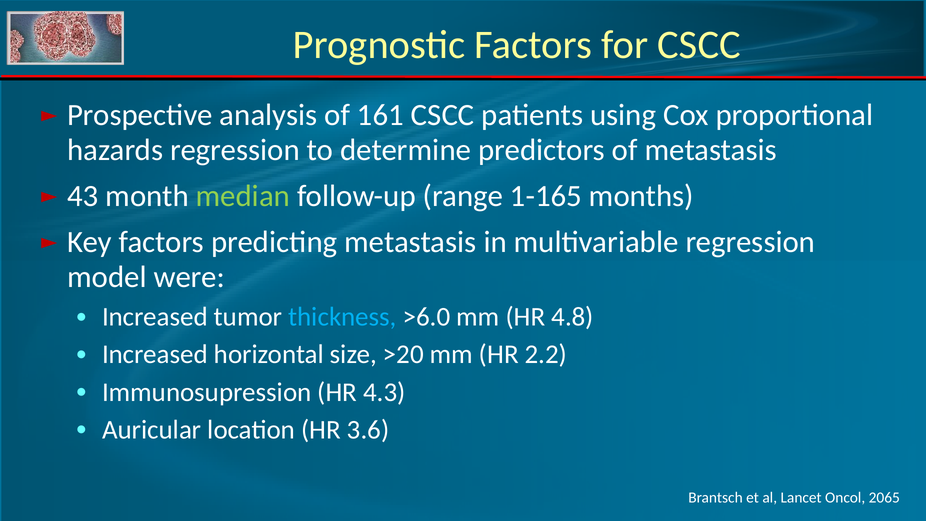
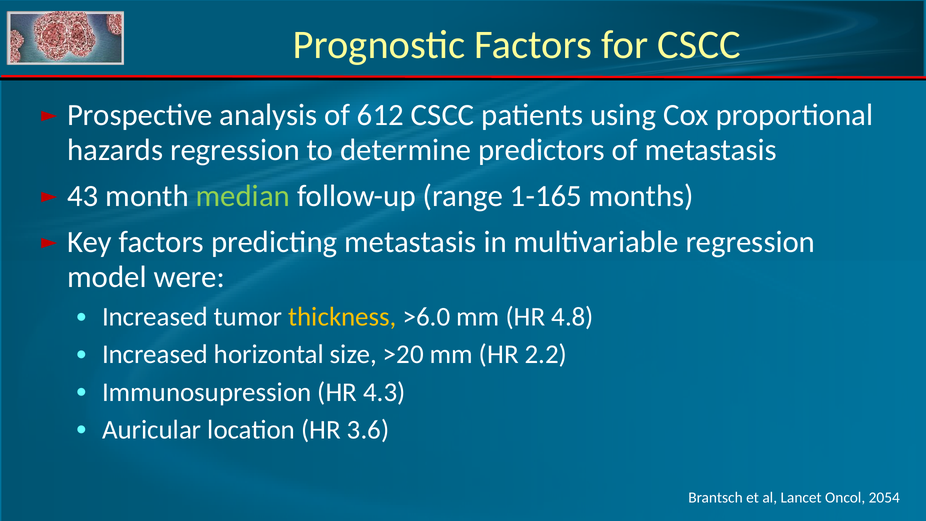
161: 161 -> 612 (380, 115)
thickness colour: light blue -> yellow (343, 317)
2065: 2065 -> 2054 (884, 497)
